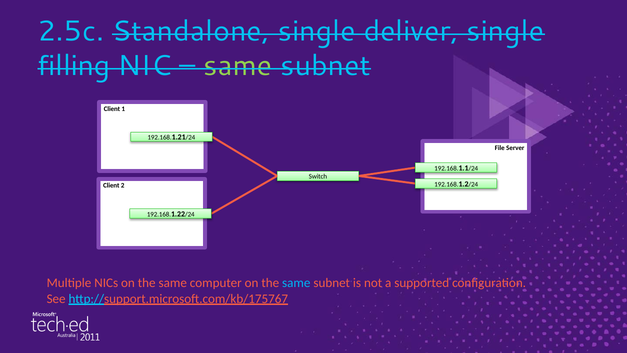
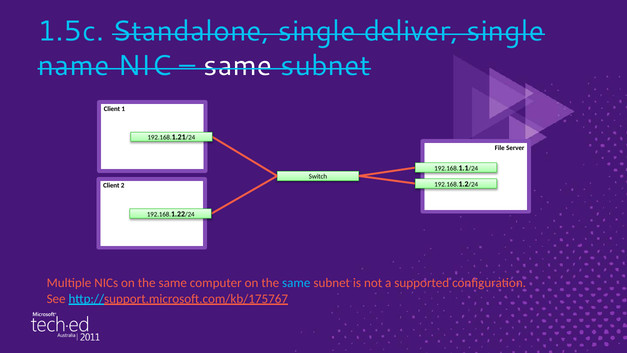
2.5c: 2.5c -> 1.5c (71, 31)
filling: filling -> name (74, 66)
same colour: light green -> white (238, 66)
